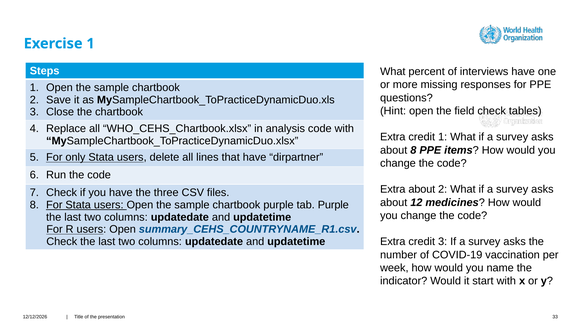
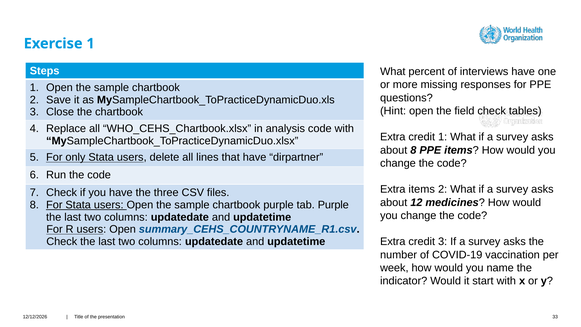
Extra about: about -> items (422, 189)
